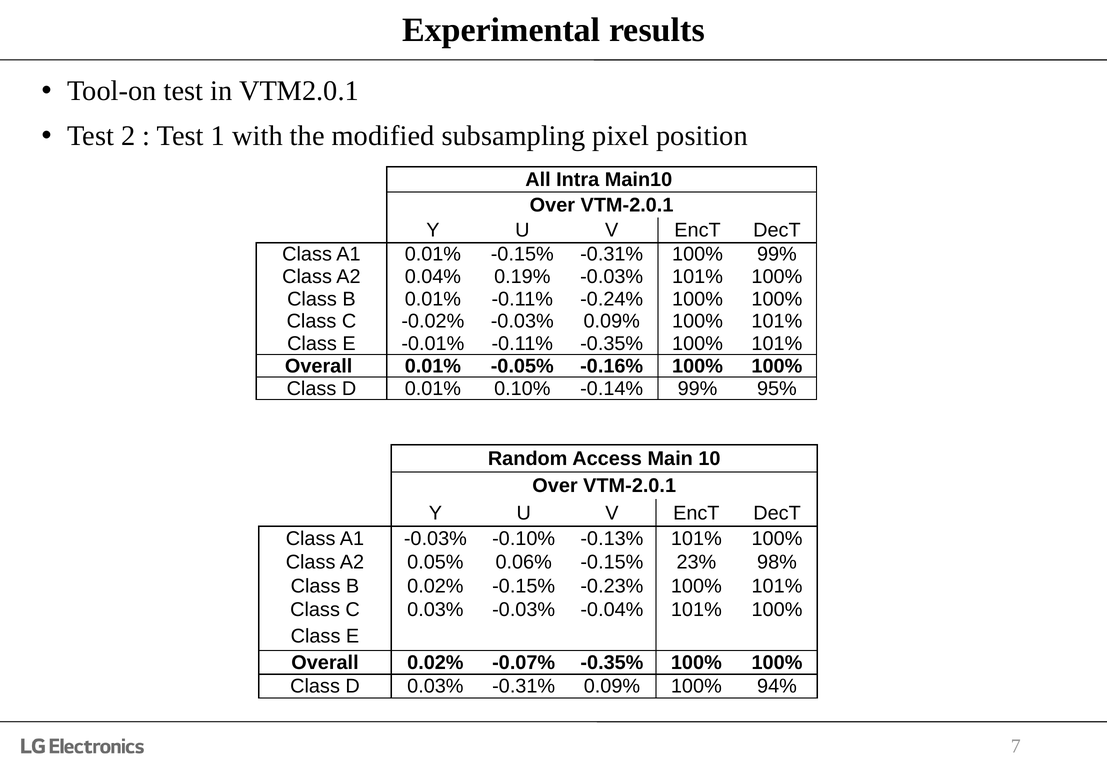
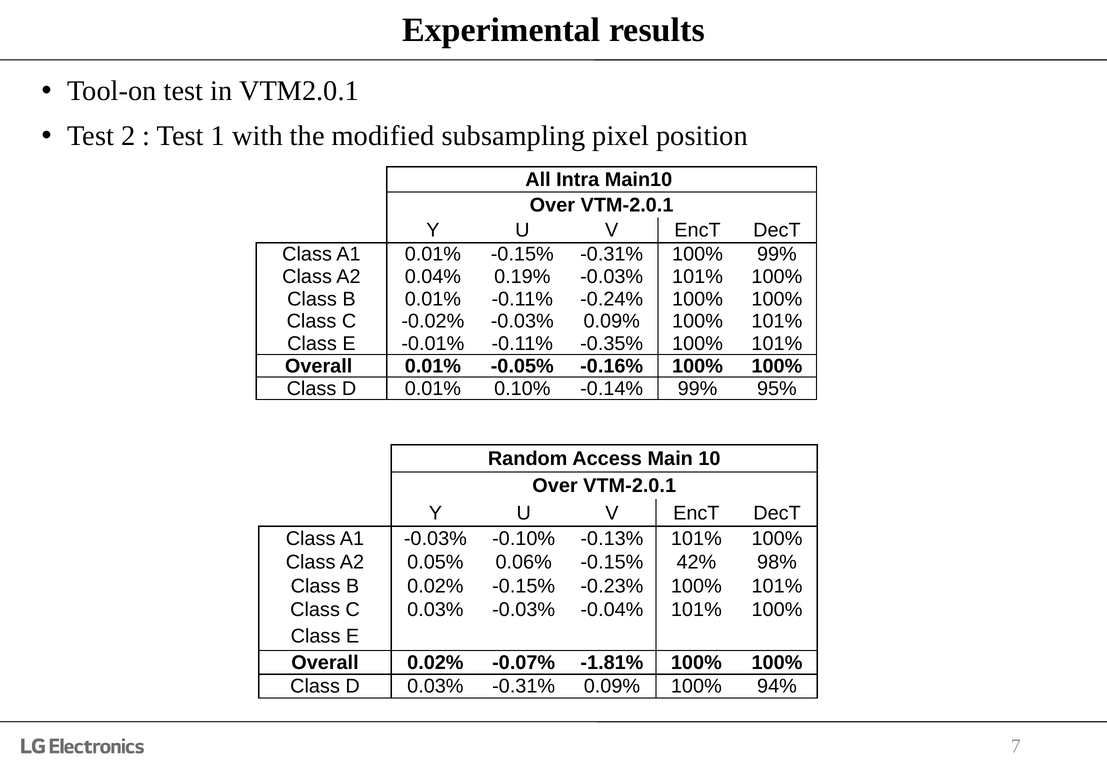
23%: 23% -> 42% (696, 562)
-0.07% -0.35%: -0.35% -> -1.81% (612, 662)
